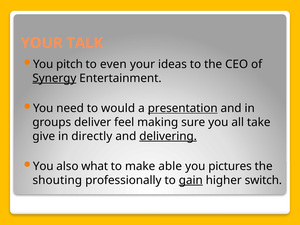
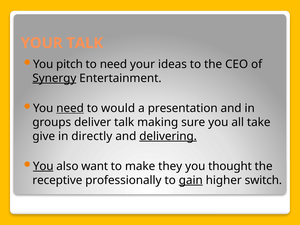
to even: even -> need (113, 64)
need underline: none -> present (70, 108)
presentation underline: present -> none (183, 108)
deliver feel: feel -> talk (124, 122)
You underline: none -> present (43, 166)
what: what -> want (95, 166)
able: able -> they (170, 166)
pictures: pictures -> thought (230, 166)
shouting: shouting -> receptive (57, 180)
